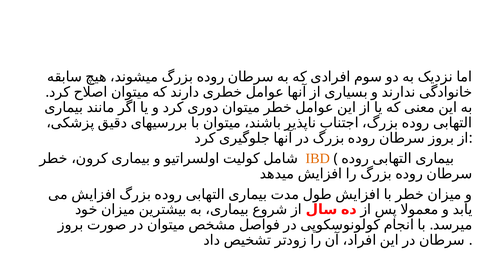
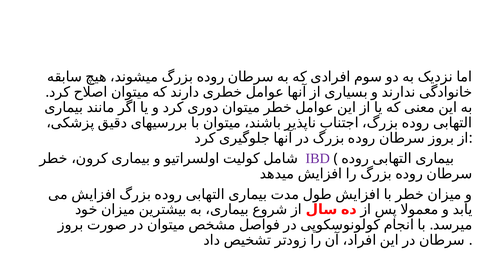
IBD colour: orange -> purple (318, 159)
